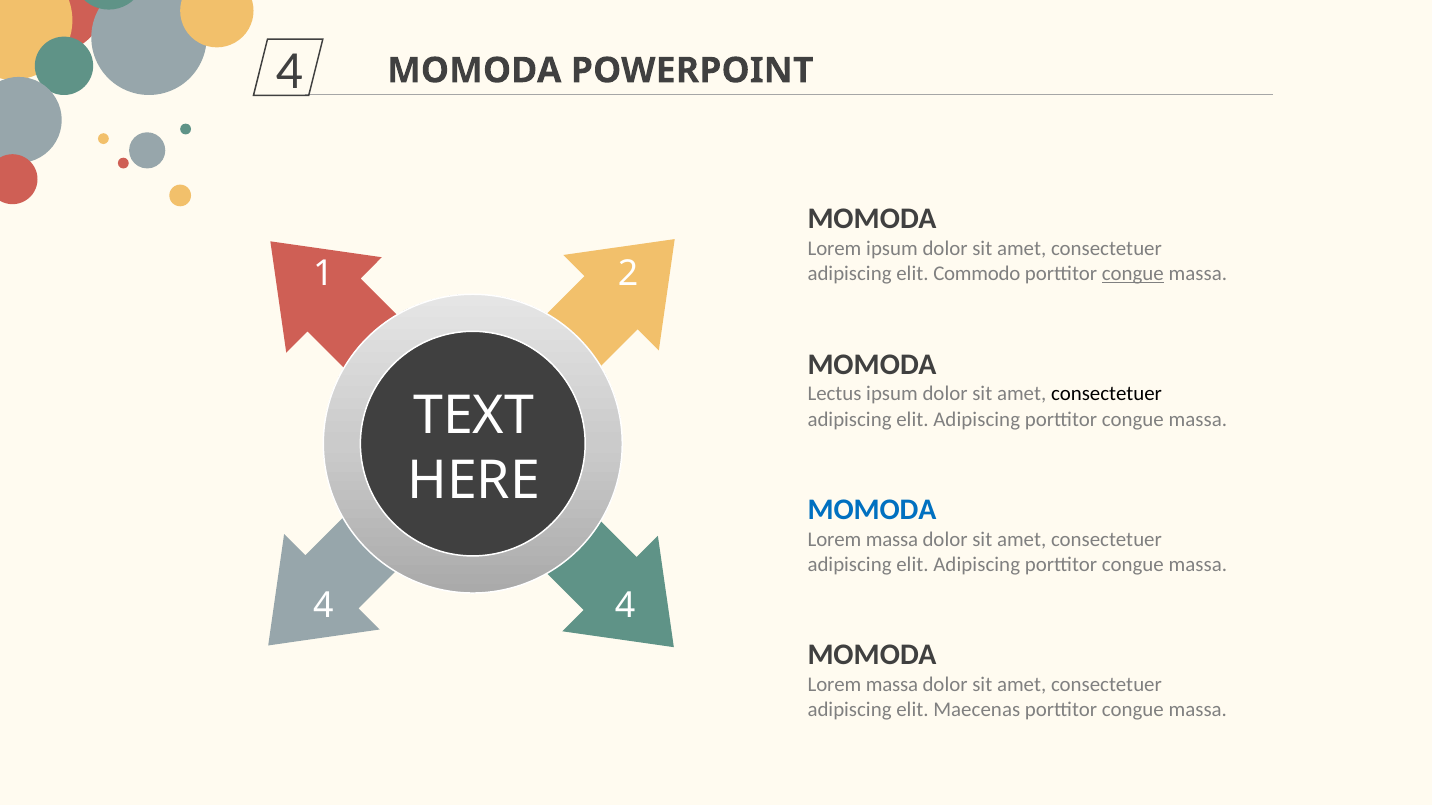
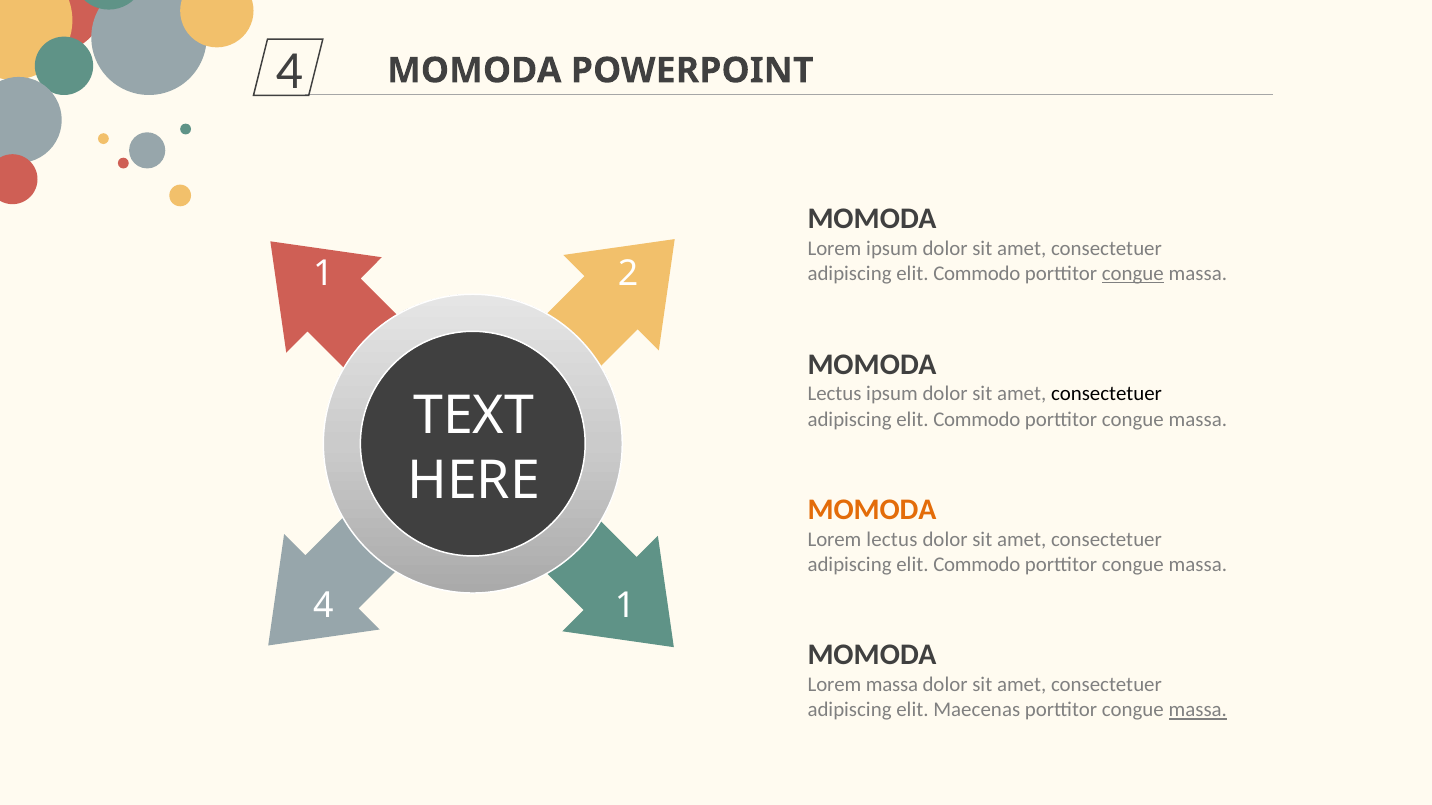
Adipiscing: Adipiscing -> Commodo (977, 419)
MOMODA colour: blue -> orange (872, 510)
massa: massa -> lectus (892, 540)
Adipiscing: Adipiscing -> Commodo (977, 565)
4 4: 4 -> 1 (625, 606)
massa underline: none -> present (1198, 710)
